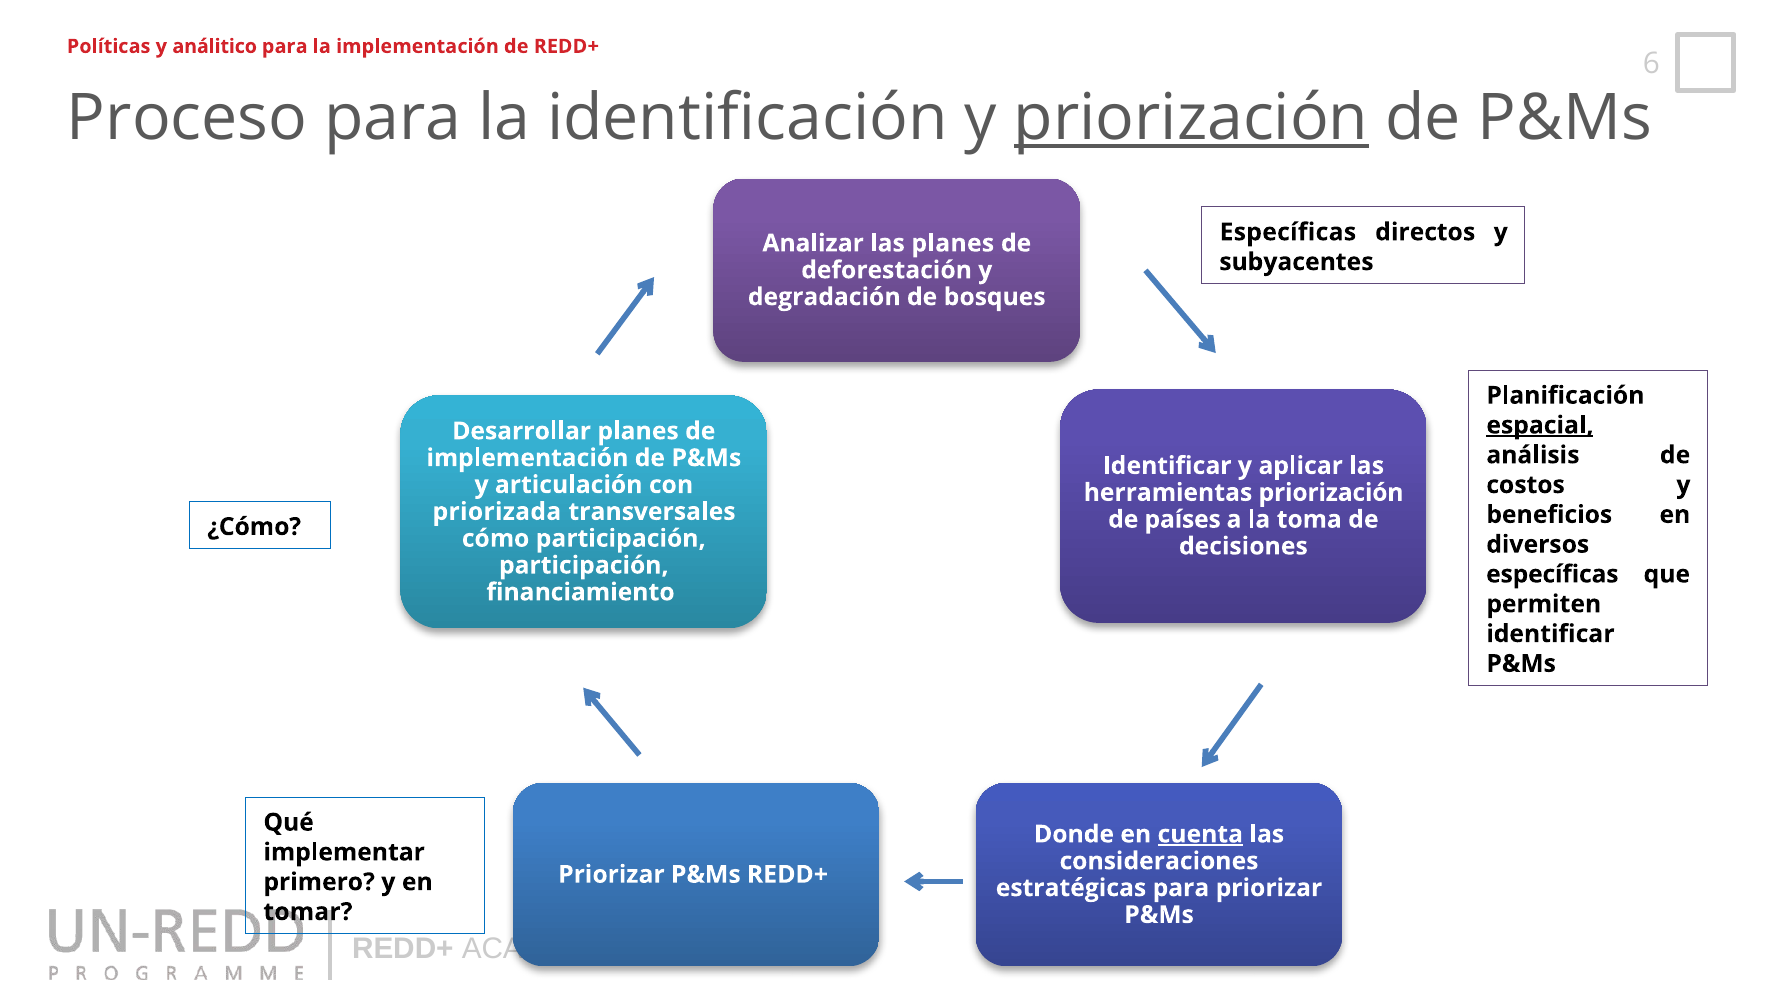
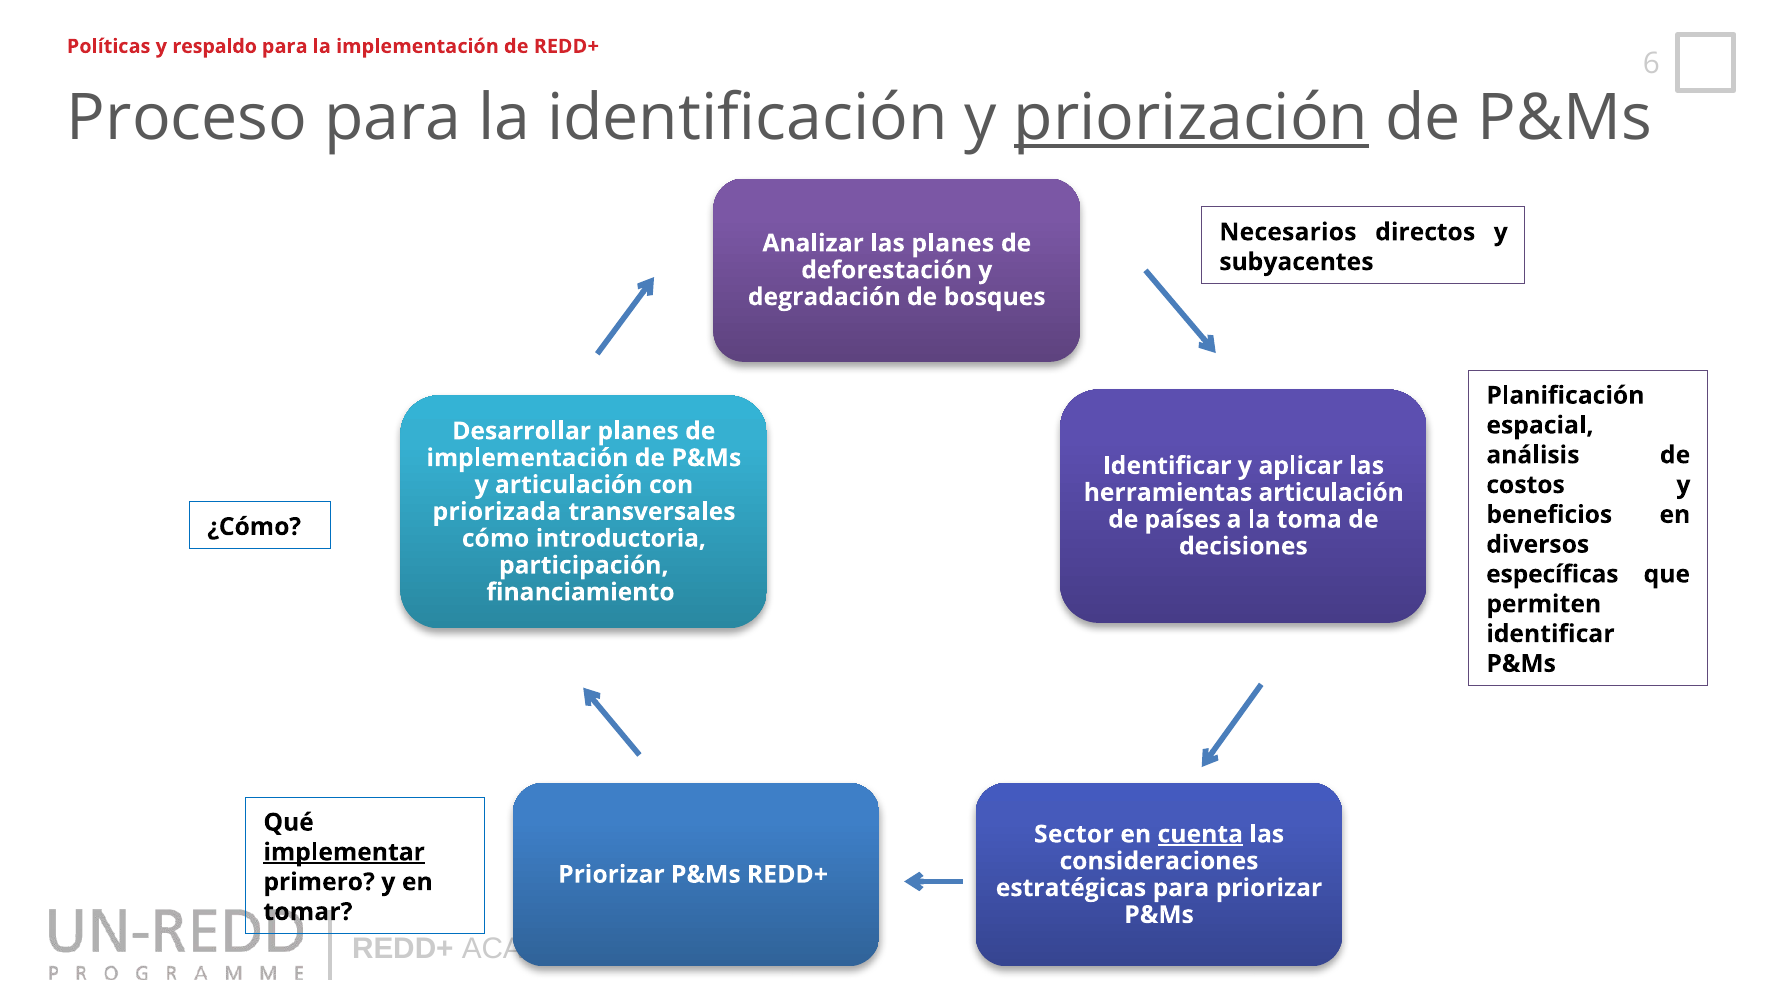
análitico: análitico -> respaldo (215, 46)
Específicas: Específicas -> Necesarios (1288, 232)
espacial underline: present -> none (1540, 425)
herramientas priorización: priorización -> articulación (1331, 493)
cómo participación: participación -> introductoria (621, 539)
Donde: Donde -> Sector (1074, 834)
implementar underline: none -> present (344, 852)
